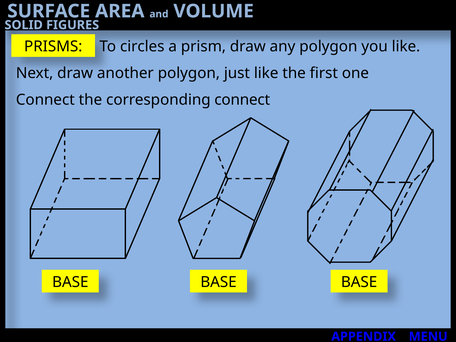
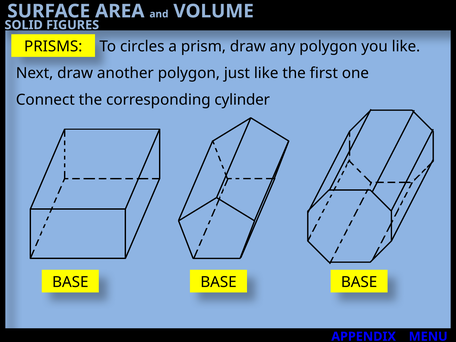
corresponding connect: connect -> cylinder (242, 100)
